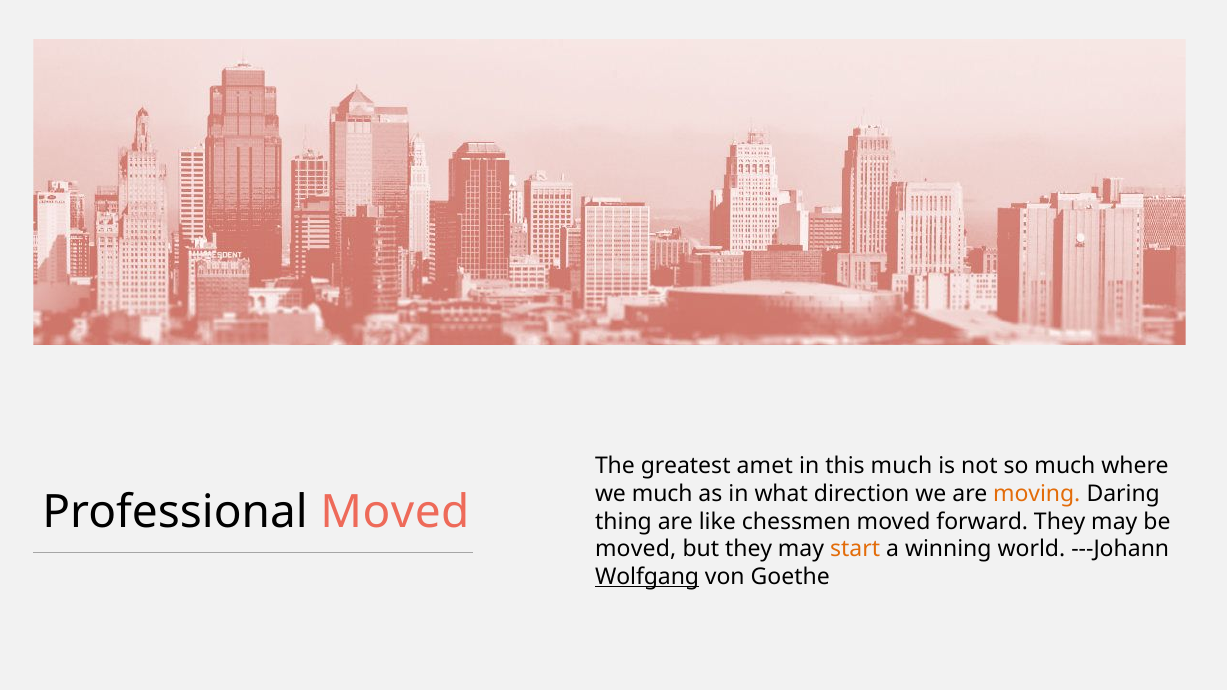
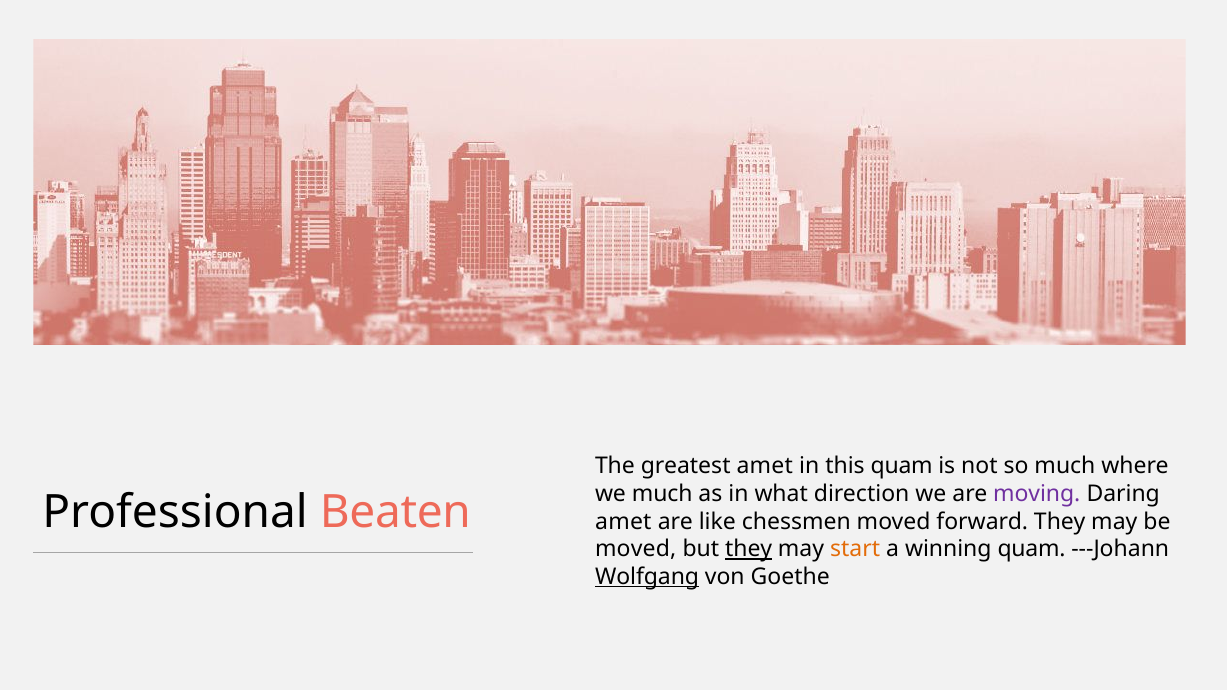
this much: much -> quam (902, 466)
moving colour: orange -> purple (1037, 494)
Professional Moved: Moved -> Beaten (395, 513)
thing: thing -> amet (623, 522)
they underline: none -> present (749, 549)
winning world: world -> quam (1032, 549)
